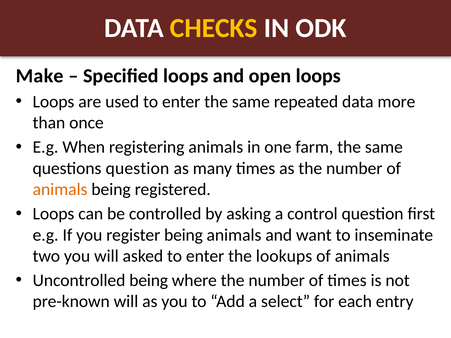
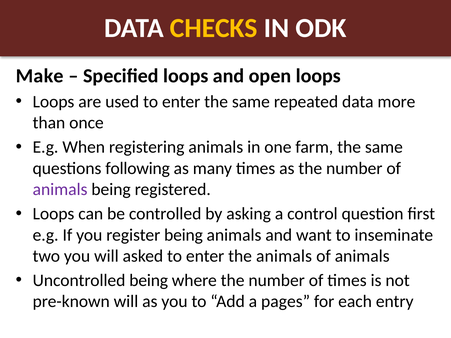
questions question: question -> following (138, 168)
animals colour: orange -> purple (60, 189)
the lookups: lookups -> animals (284, 256)
select: select -> pages (286, 302)
